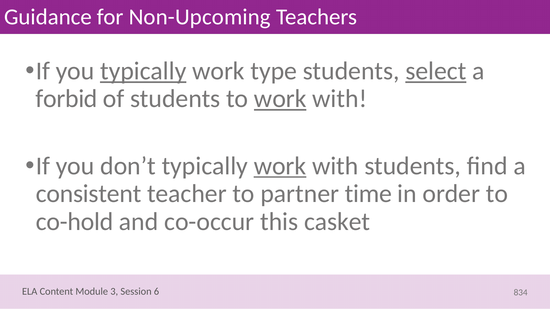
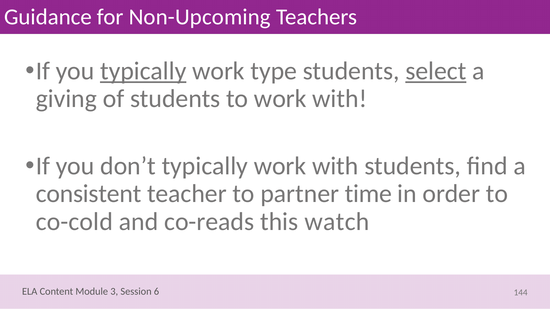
forbid: forbid -> giving (66, 99)
work underline: present -> none (280, 99)
work underline: present -> none (280, 166)
co-hold: co-hold -> co-cold (74, 222)
co-occur: co-occur -> co-reads (209, 222)
casket: casket -> watch (337, 222)
834: 834 -> 144 (521, 293)
